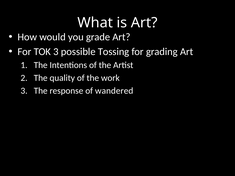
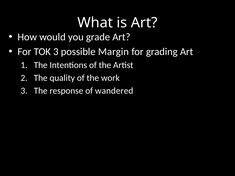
Tossing: Tossing -> Margin (113, 52)
